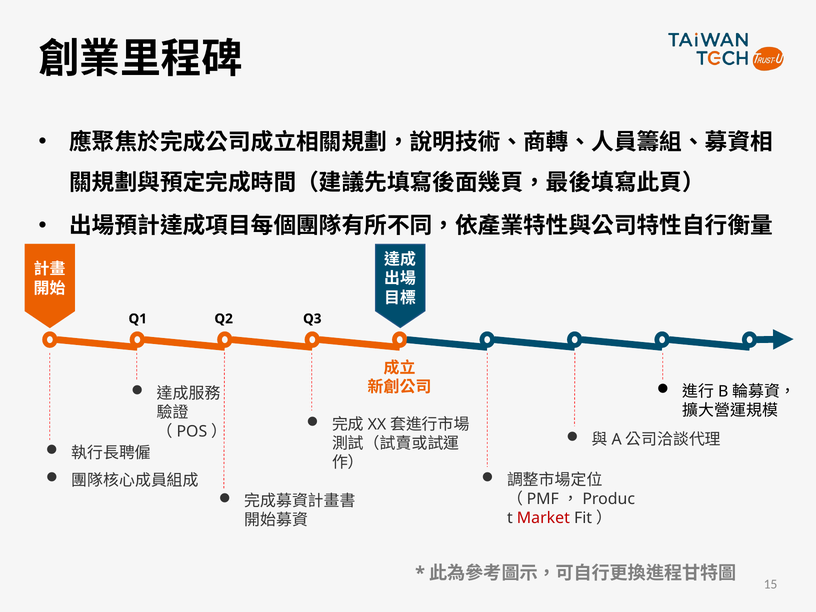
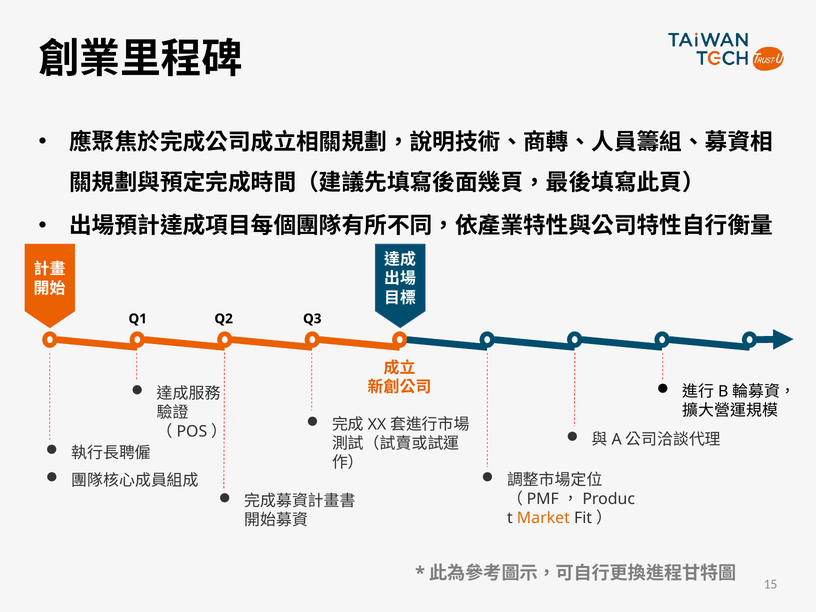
Market colour: red -> orange (543, 518)
